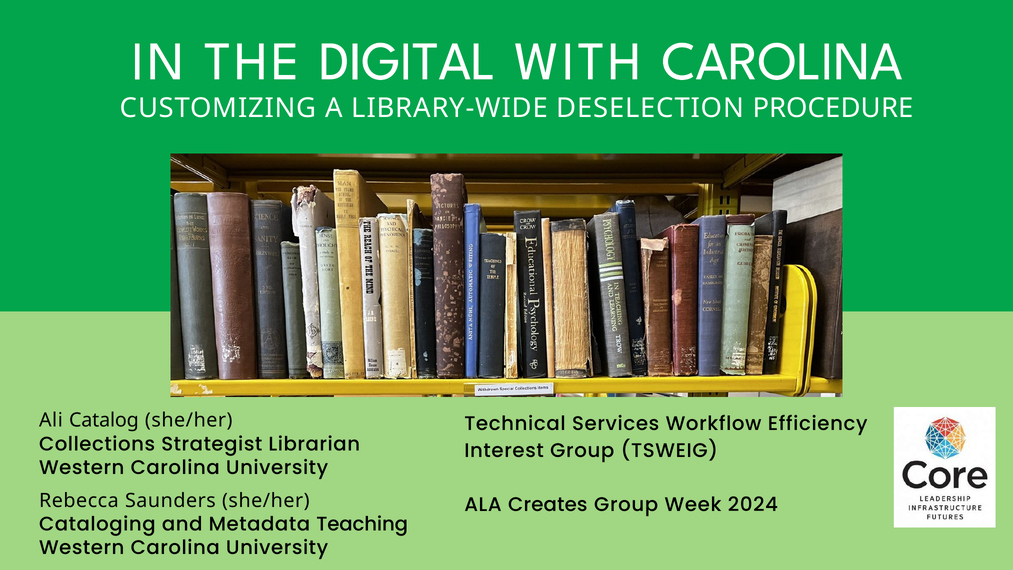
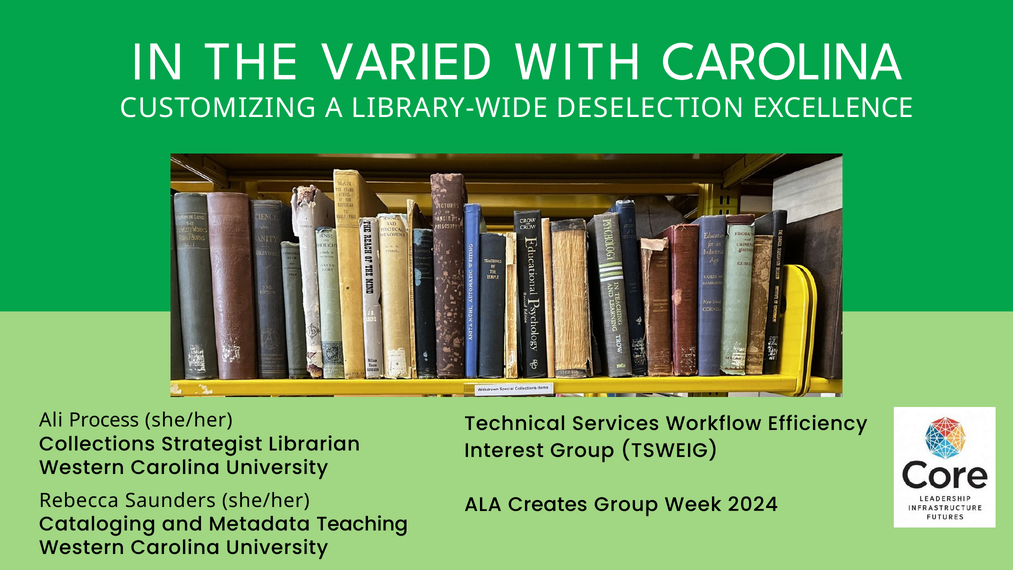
DIGITAL: DIGITAL -> VARIED (407, 61)
PROCEDURE: PROCEDURE -> EXCELLENCE (833, 108)
Catalog: Catalog -> Process (104, 420)
